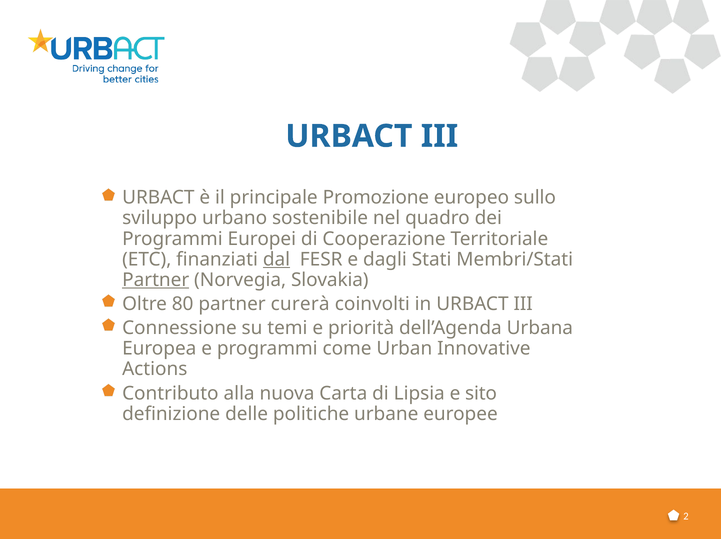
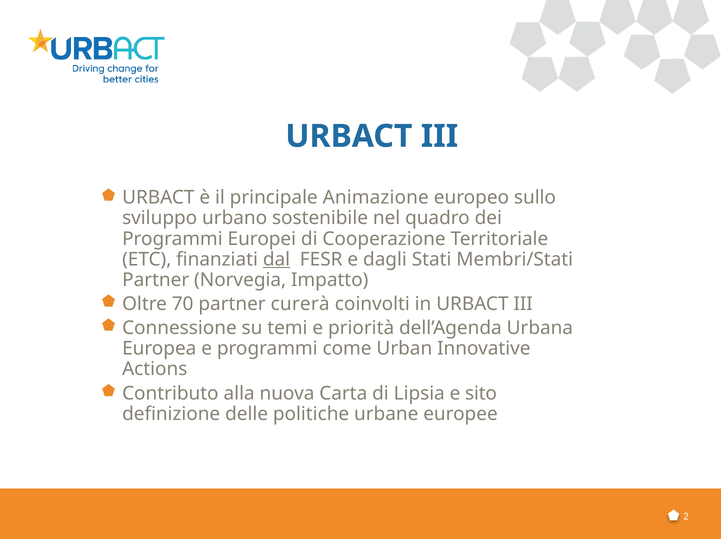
Promozione: Promozione -> Animazione (376, 198)
Partner underline: present -> none (156, 280)
Slovakia: Slovakia -> Impatto (330, 280)
80: 80 -> 70 (183, 304)
